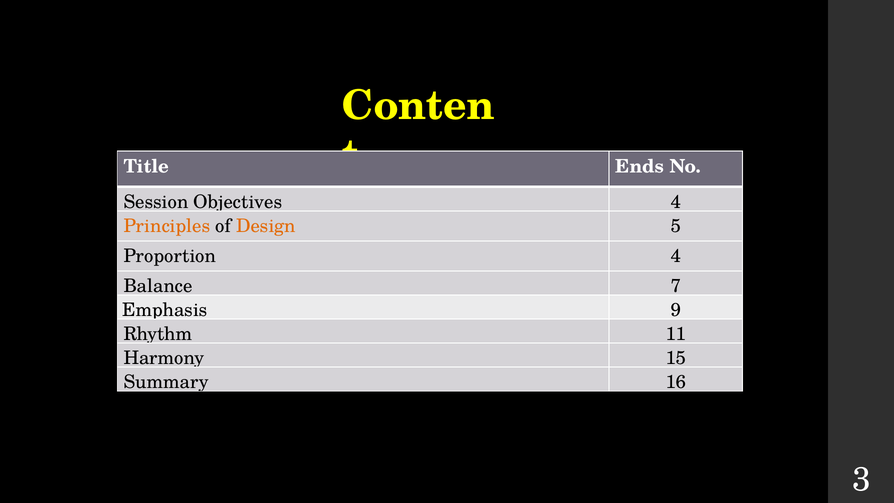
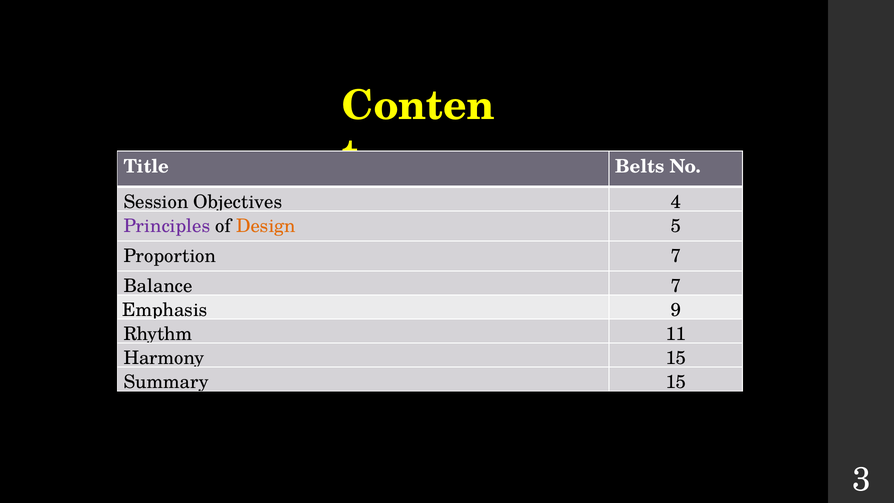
Ends: Ends -> Belts (640, 167)
Principles colour: orange -> purple (167, 226)
Proportion 4: 4 -> 7 (676, 256)
Summary 16: 16 -> 15 (676, 382)
